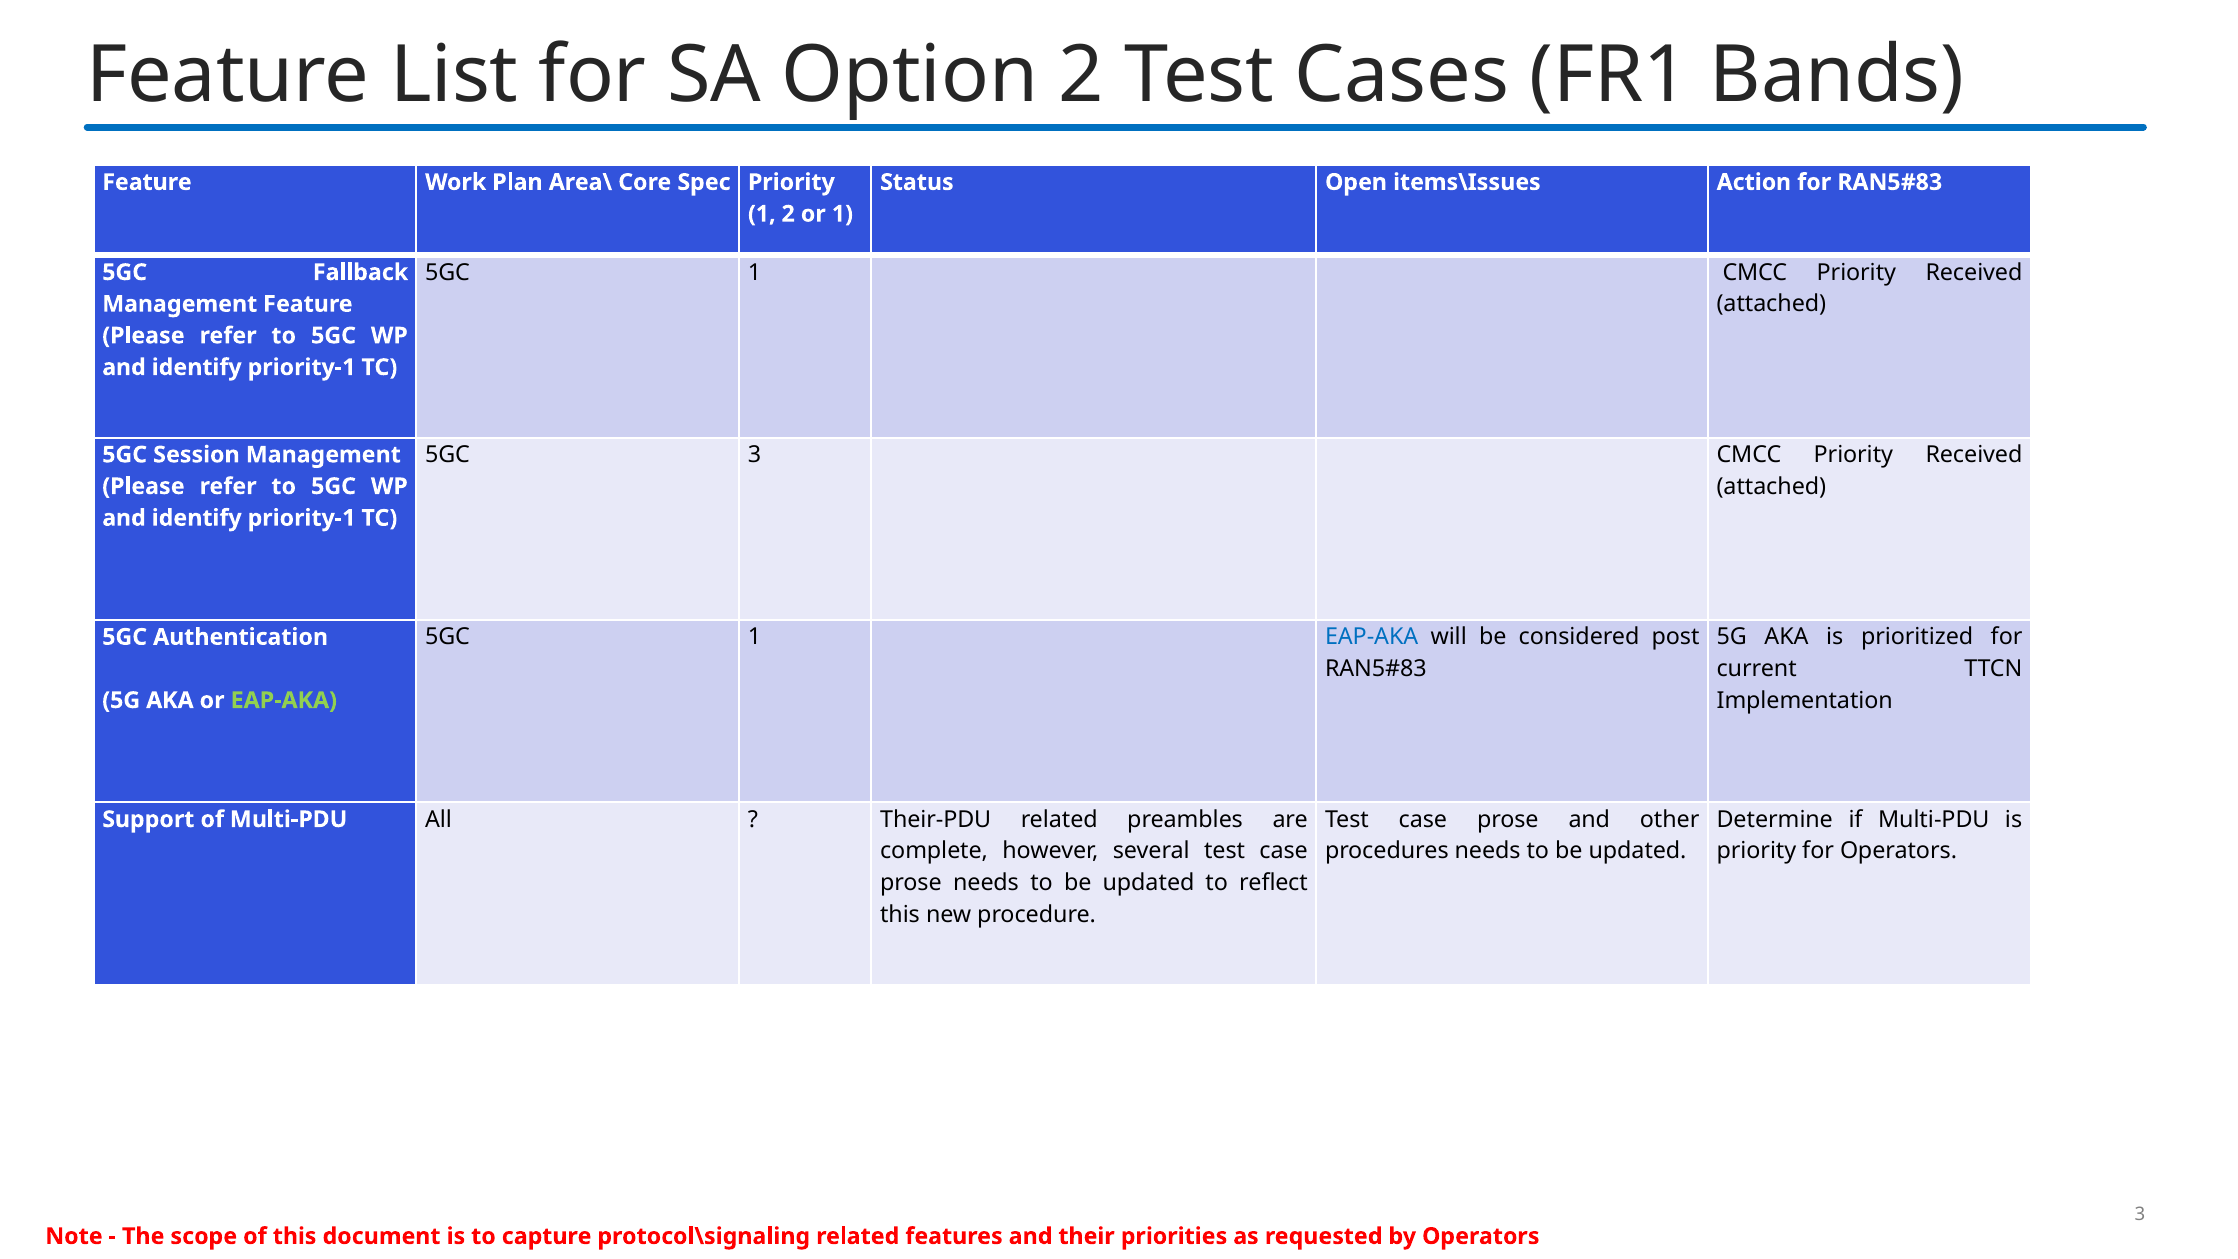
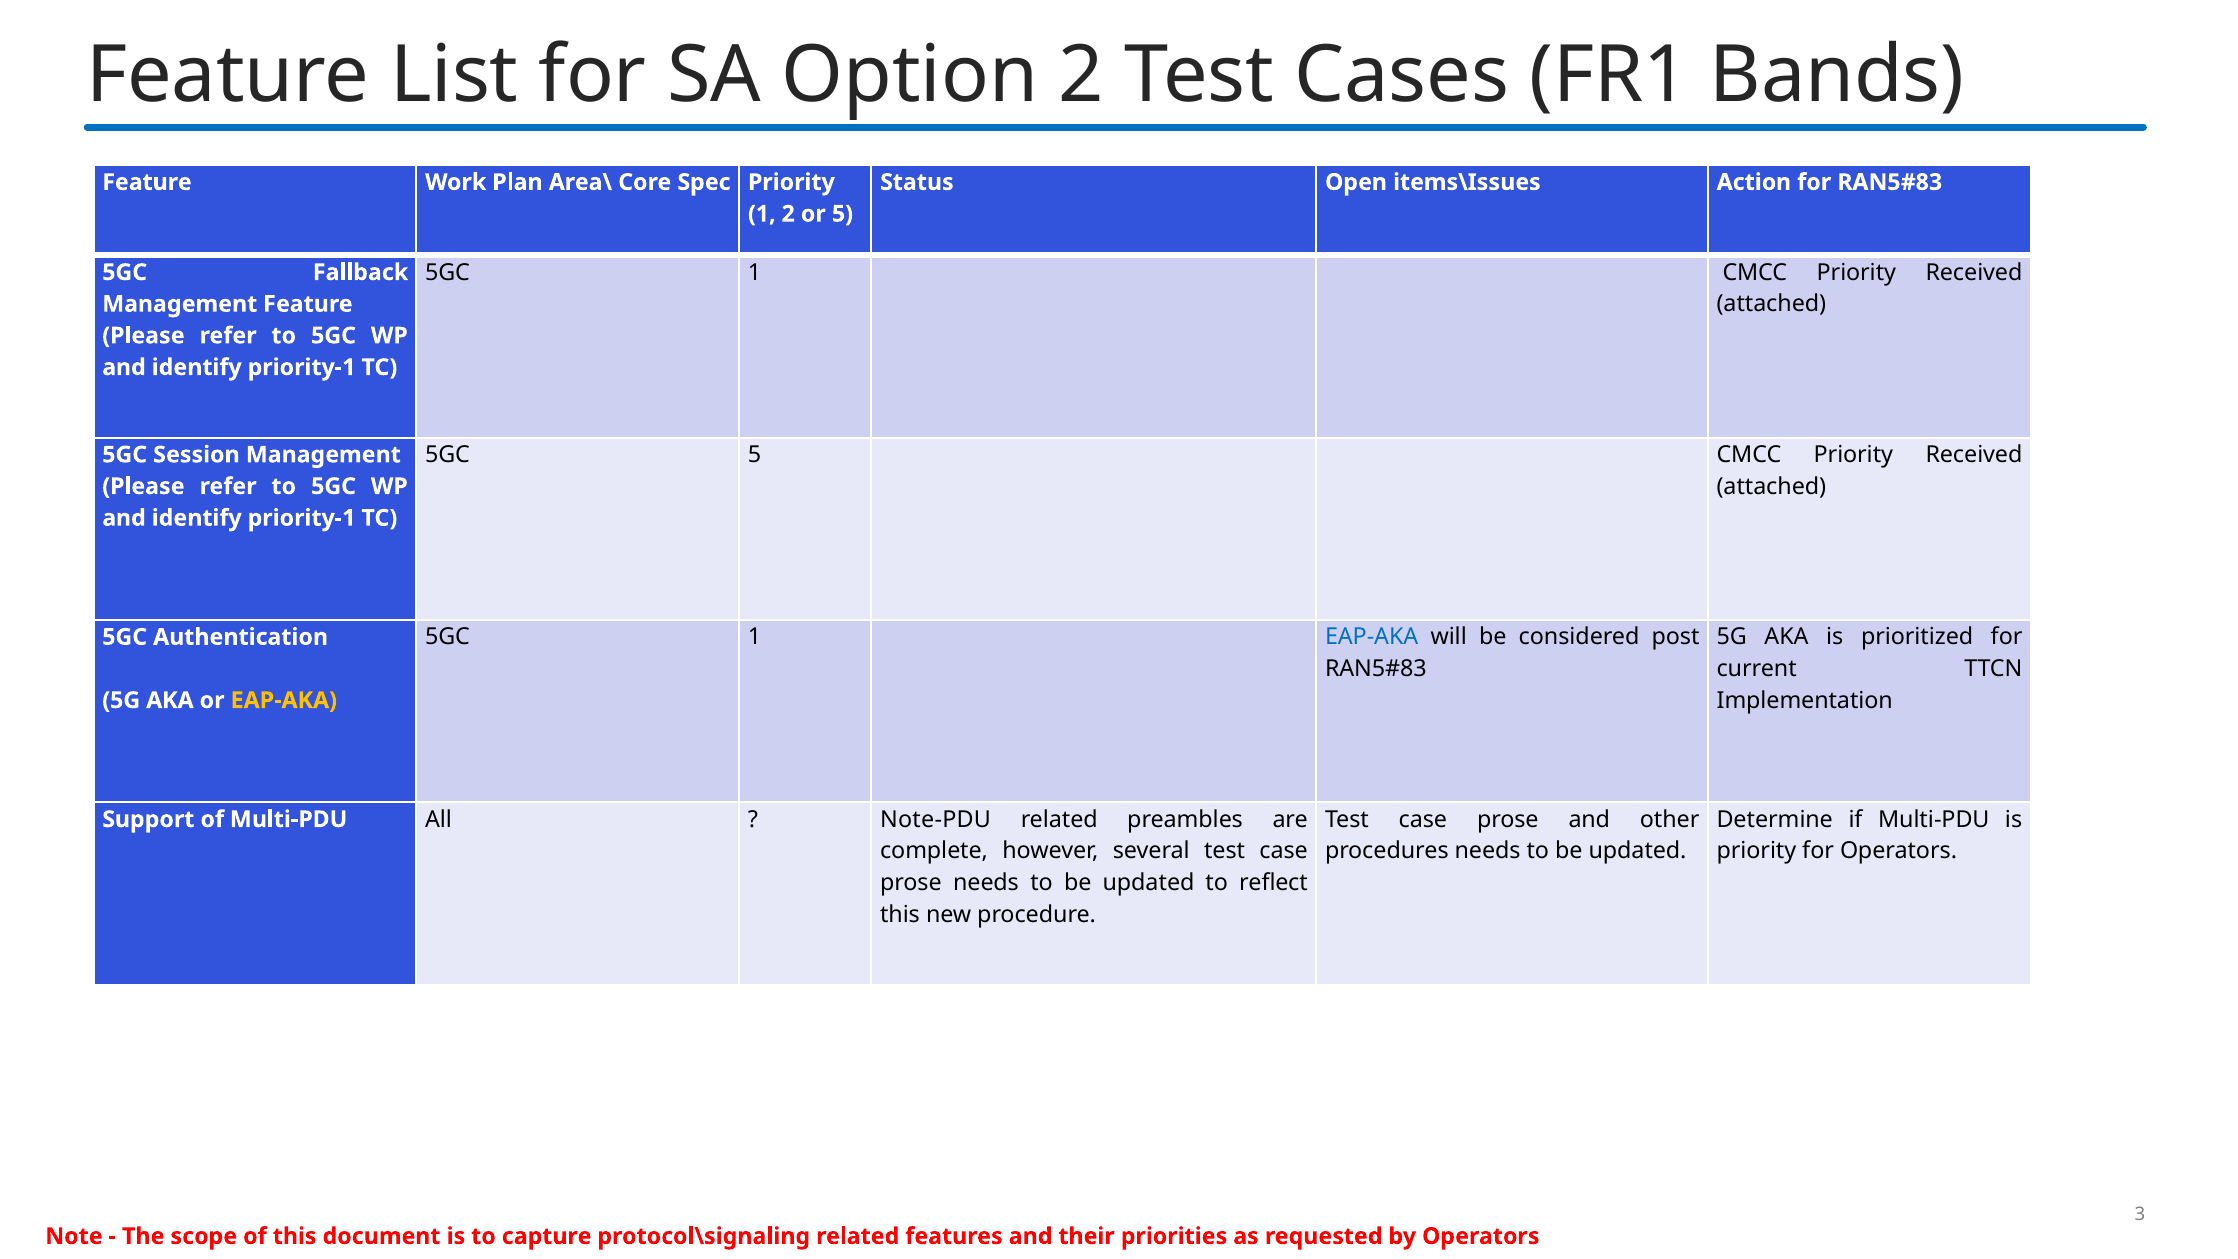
or 1: 1 -> 5 (842, 214)
5GC 3: 3 -> 5 (755, 455)
EAP-AKA colour: light green -> yellow (284, 700)
Their-PDU: Their-PDU -> Note-PDU (936, 819)
